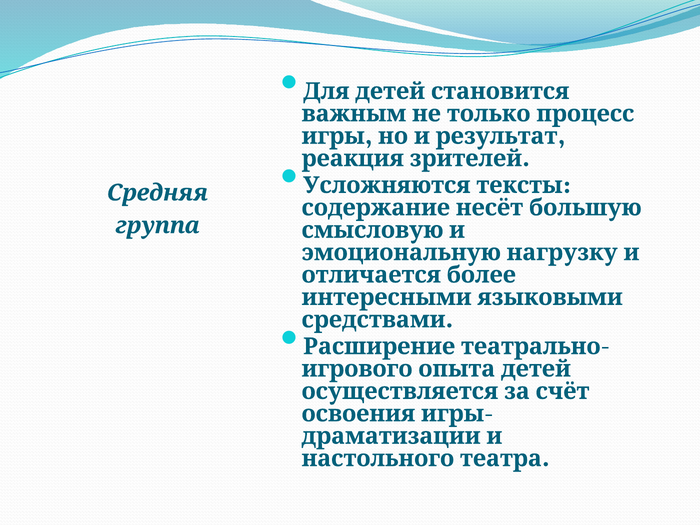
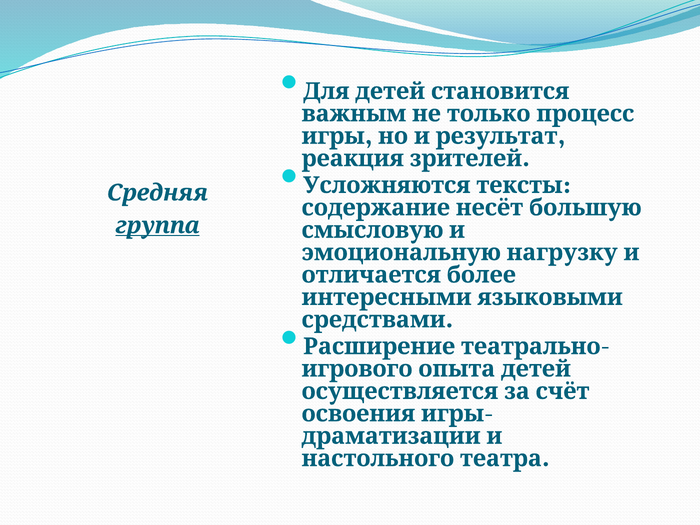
группа underline: none -> present (158, 225)
